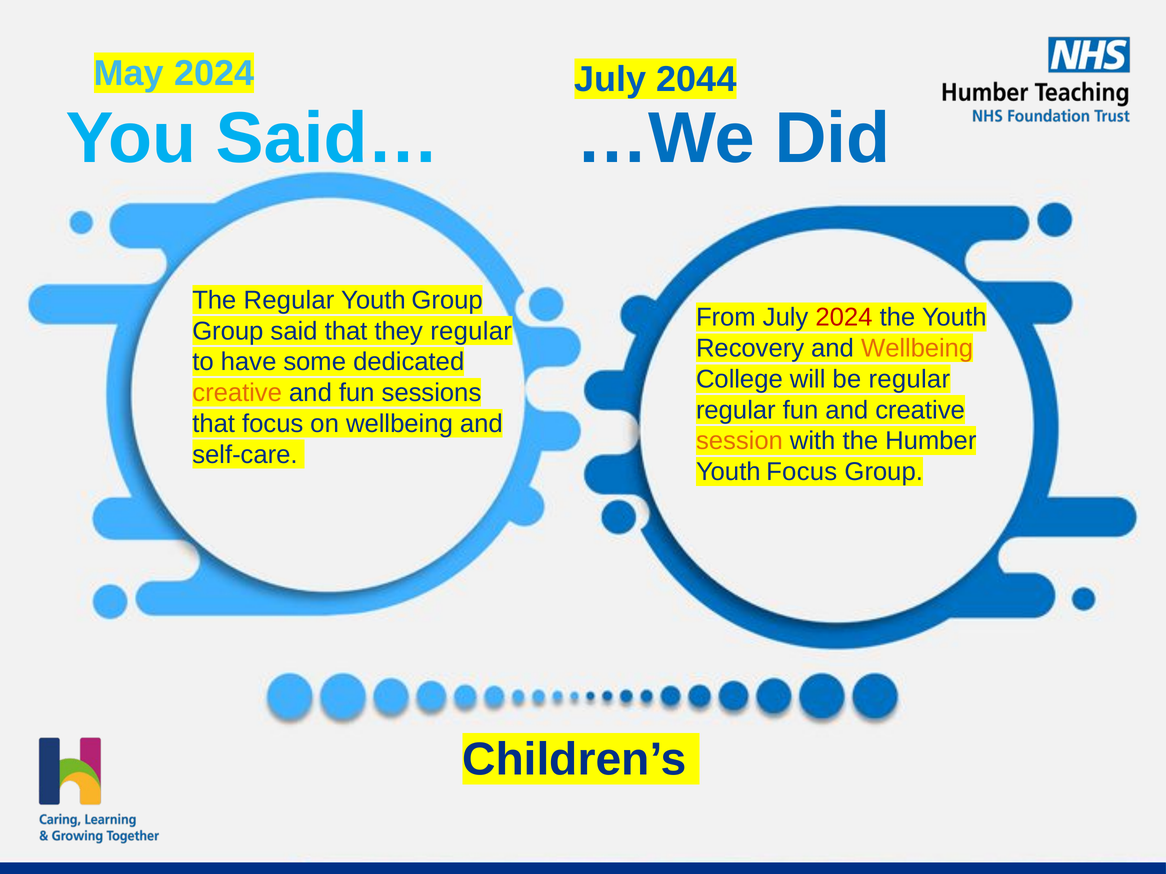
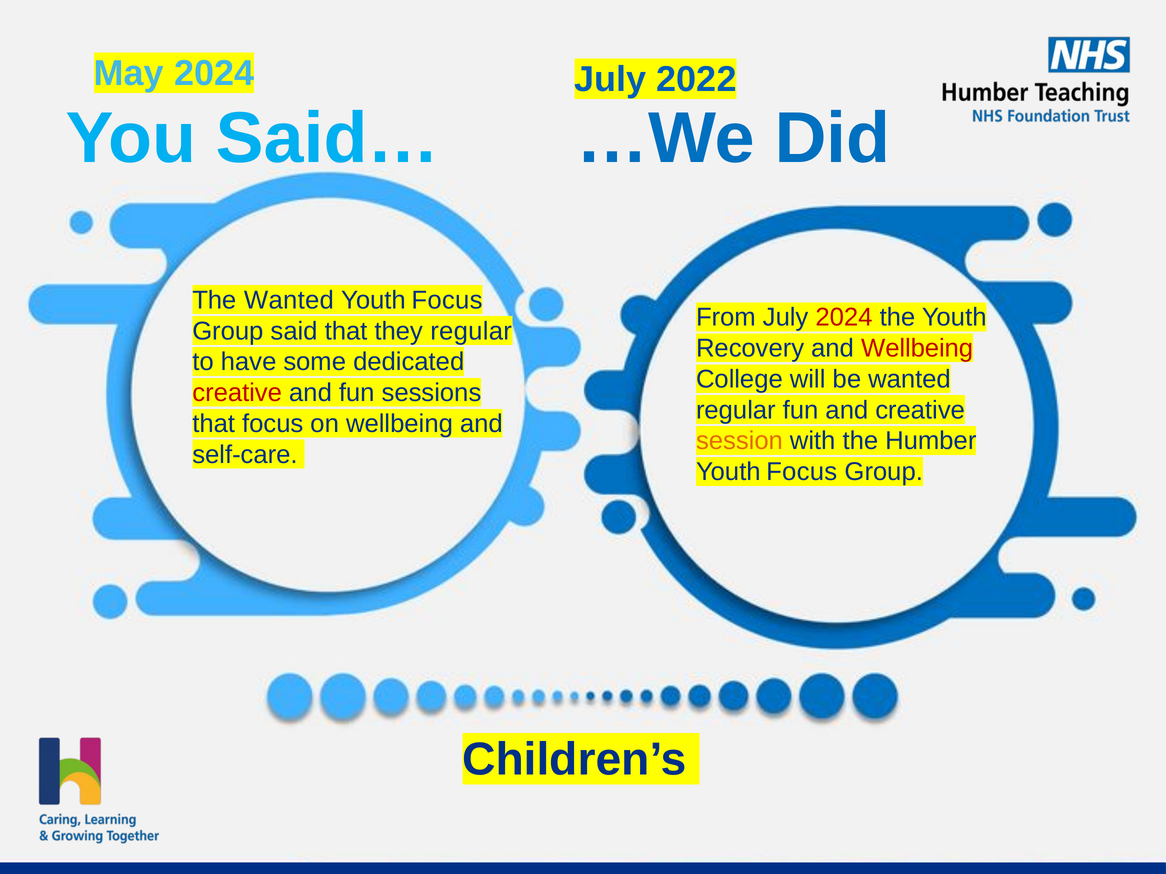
2044: 2044 -> 2022 (696, 80)
The Regular: Regular -> Wanted (289, 300)
Group: Group -> Focus (447, 300)
Wellbeing colour: orange -> red (917, 348)
be regular: regular -> wanted (909, 379)
creative colour: orange -> red (237, 393)
